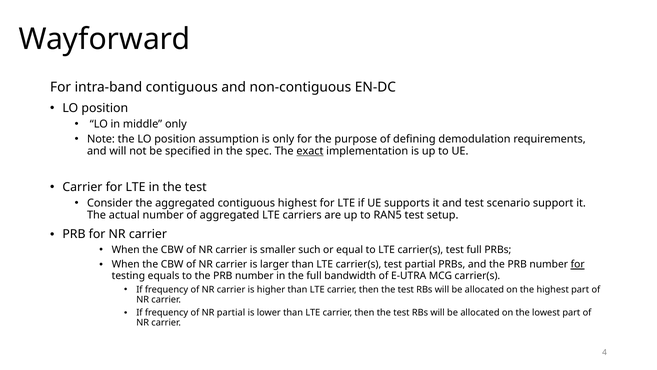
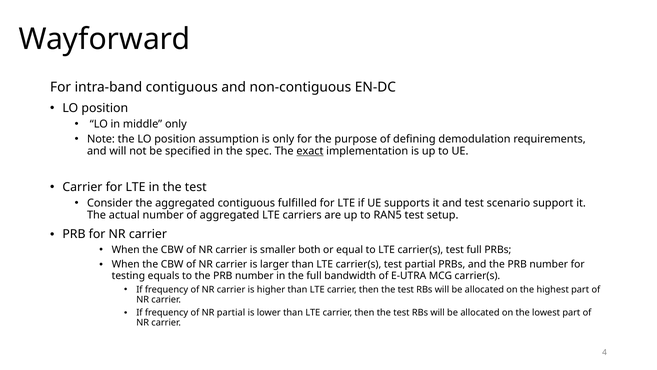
contiguous highest: highest -> fulfilled (297, 203)
such: such -> both (309, 250)
for underline: present -> none (578, 264)
